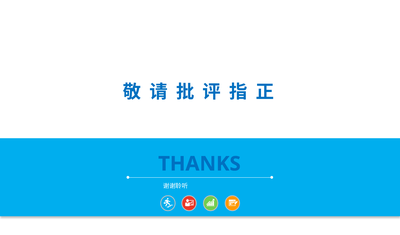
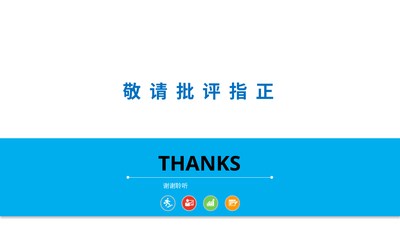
THANKS colour: blue -> black (199, 164)
